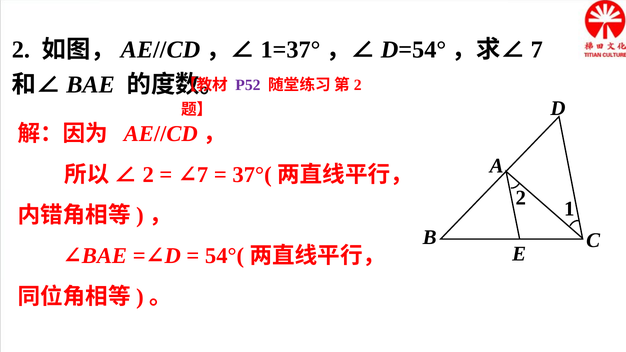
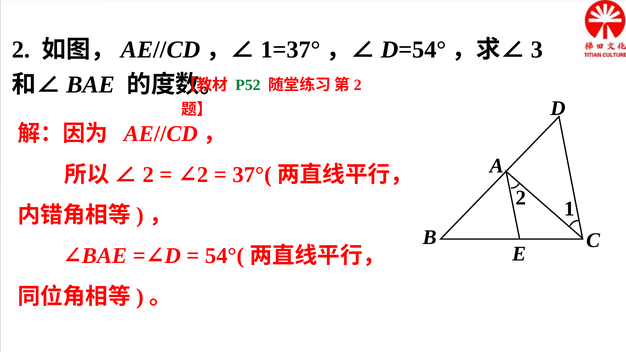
7: 7 -> 3 (537, 50)
P52 colour: purple -> green (248, 85)
7: 7 -> 2 (203, 175)
